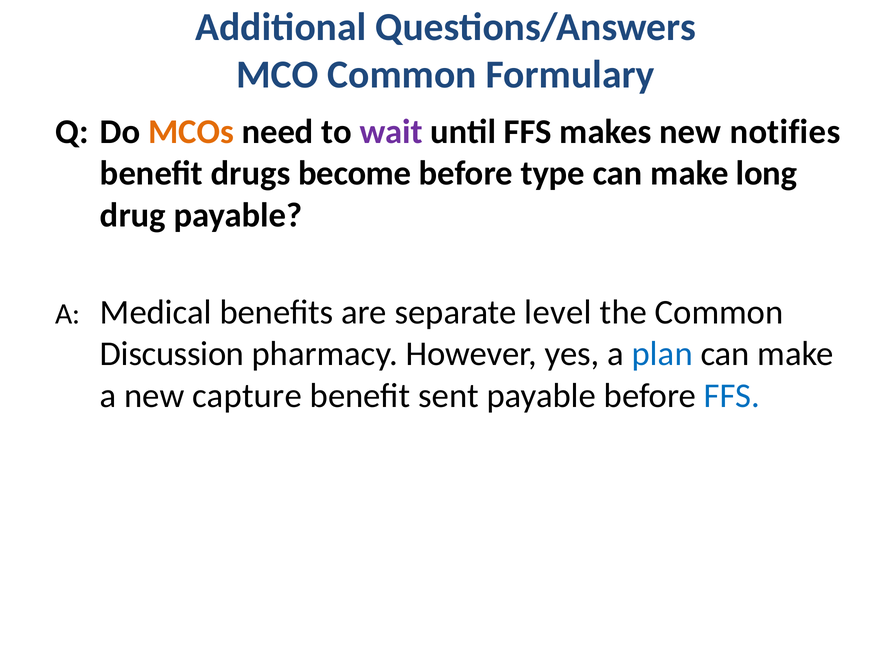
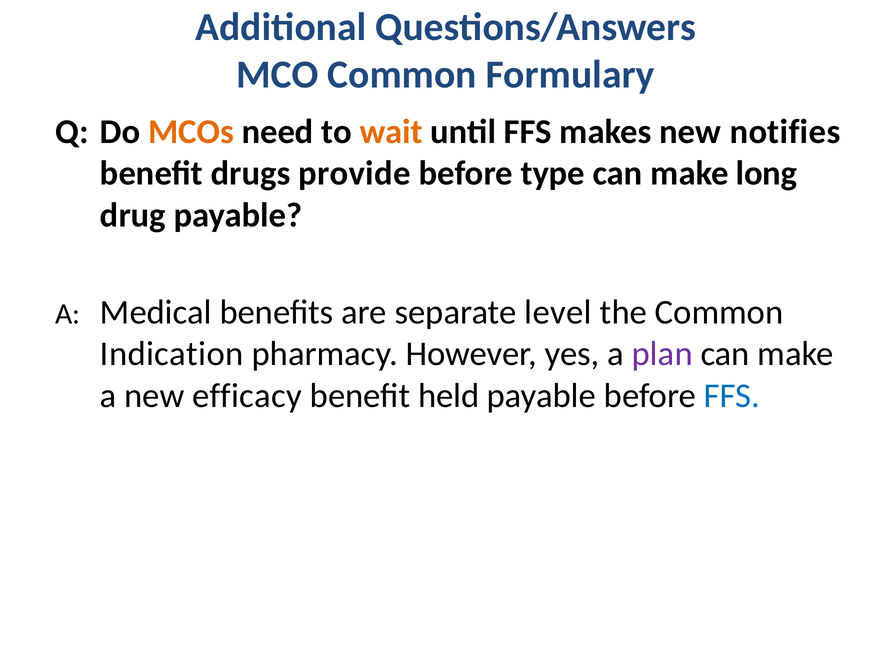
wait colour: purple -> orange (391, 132)
become: become -> provide (354, 173)
Discussion: Discussion -> Indication (172, 354)
plan colour: blue -> purple (662, 354)
capture: capture -> efficacy (247, 396)
sent: sent -> held (449, 396)
